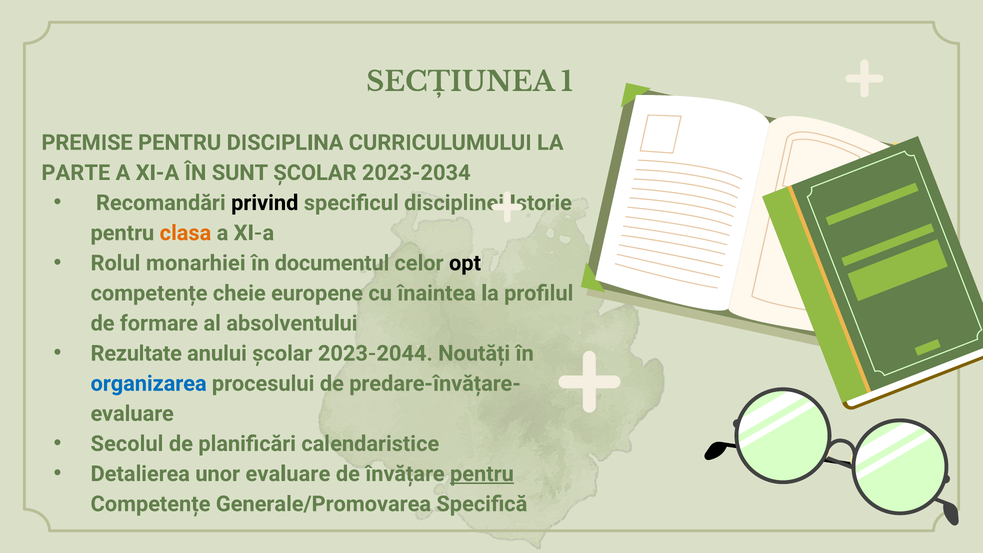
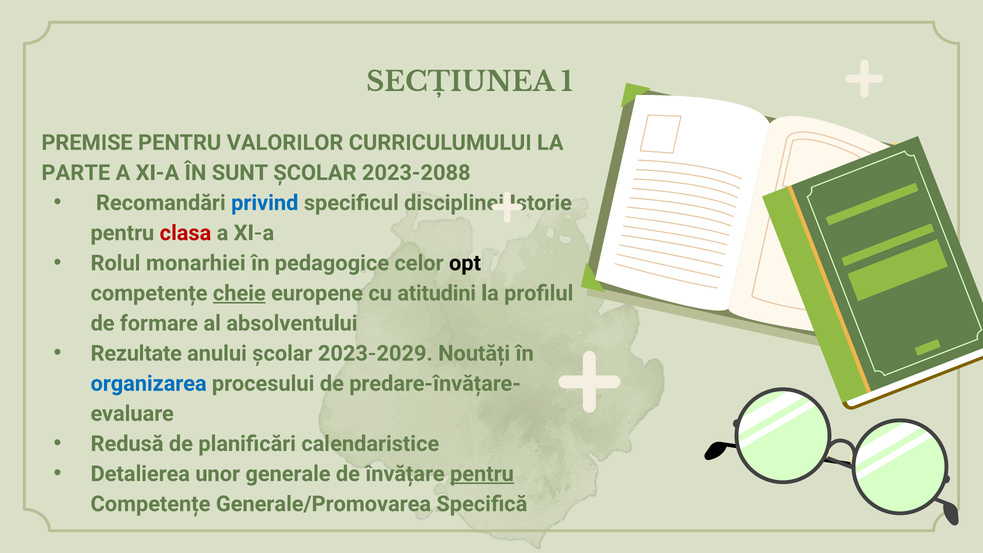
DISCIPLINA: DISCIPLINA -> VALORILOR (285, 143)
2023-2034: 2023-2034 -> 2023-2088 (416, 173)
privind colour: black -> blue (265, 203)
clasa colour: orange -> red (185, 233)
documentul: documentul -> pedagogice (332, 263)
cheie underline: none -> present (239, 293)
înaintea: înaintea -> atitudini (437, 293)
2023-2044: 2023-2044 -> 2023-2029 (375, 353)
Secolul: Secolul -> Redusă (127, 444)
unor evaluare: evaluare -> generale (288, 474)
